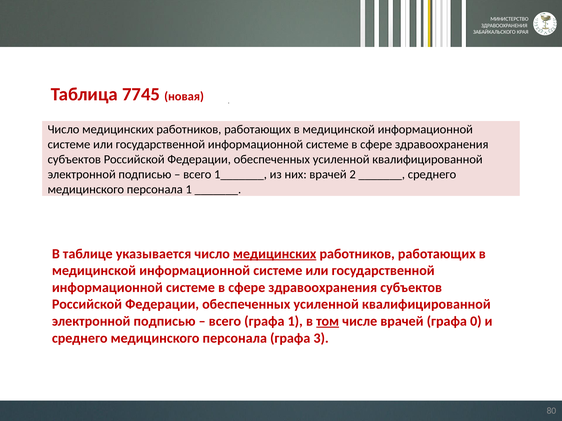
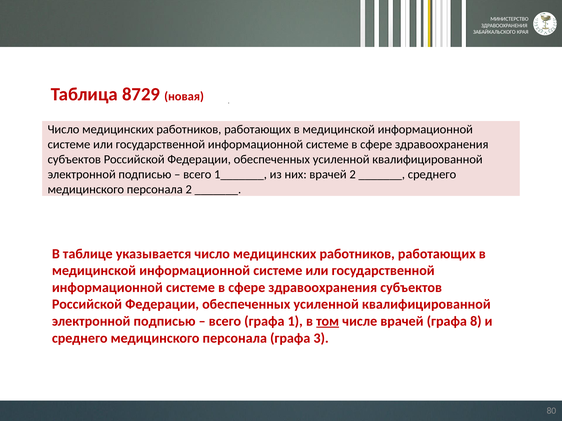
7745: 7745 -> 8729 (141, 95)
персонала 1: 1 -> 2 (189, 189)
медицинских underline: present -> none (275, 254)
0: 0 -> 8 (476, 322)
